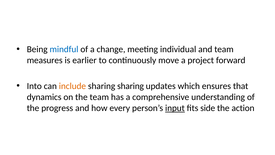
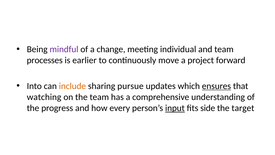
mindful colour: blue -> purple (64, 49)
measures: measures -> processes (45, 60)
sharing sharing: sharing -> pursue (130, 86)
ensures underline: none -> present (216, 86)
dynamics: dynamics -> watching (44, 97)
action: action -> target (243, 108)
